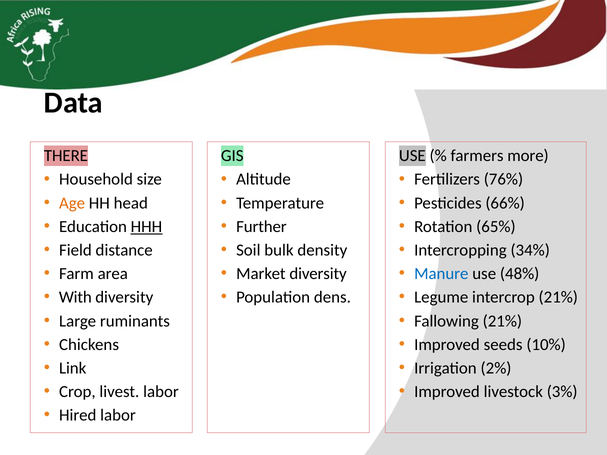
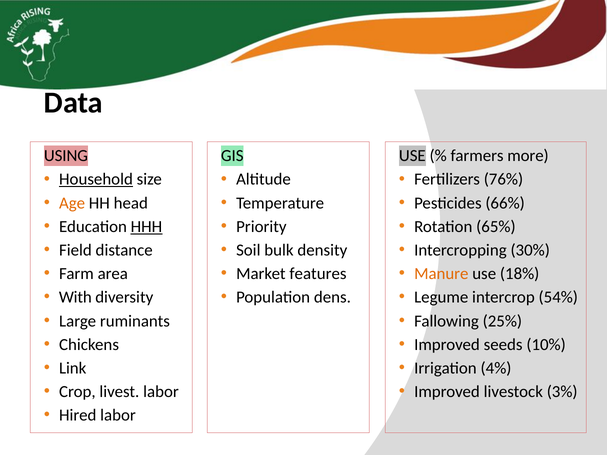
THERE: THERE -> USING (66, 156)
Household underline: none -> present (96, 179)
Further: Further -> Priority (261, 227)
34%: 34% -> 30% (530, 250)
Market diversity: diversity -> features (318, 274)
Manure colour: blue -> orange (441, 274)
48%: 48% -> 18% (520, 274)
intercrop 21%: 21% -> 54% (558, 298)
Fallowing 21%: 21% -> 25% (502, 321)
2%: 2% -> 4% (496, 368)
